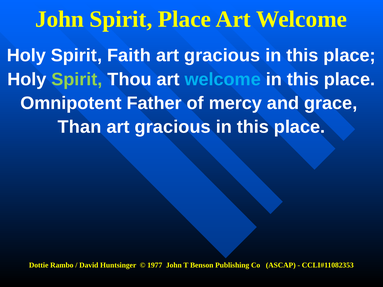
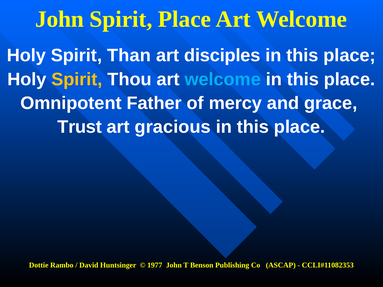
Faith: Faith -> Than (129, 56)
gracious: gracious -> disciples (222, 56)
Spirit colour: light green -> yellow (77, 79)
Than: Than -> Trust (80, 127)
